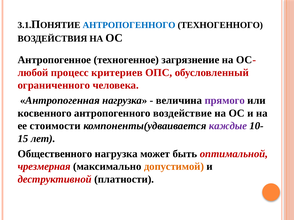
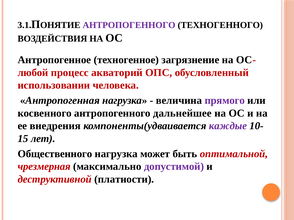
АНТРОПОГЕННОГО colour: blue -> purple (129, 25)
критериев: критериев -> акваторий (117, 73)
ограниченного: ограниченного -> использовании (54, 85)
воздействие: воздействие -> дальнейшее (182, 113)
стоимости: стоимости -> внедрения (55, 126)
допустимой colour: orange -> purple (174, 167)
